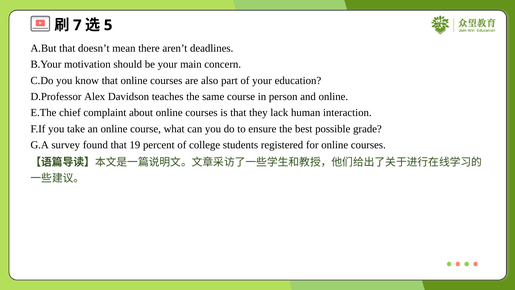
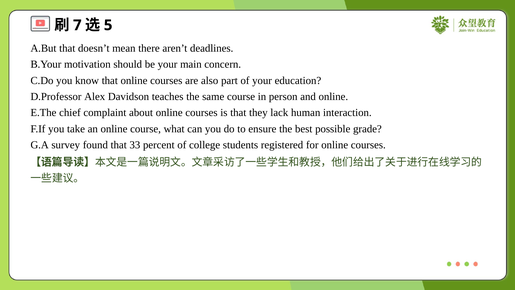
19: 19 -> 33 (135, 145)
